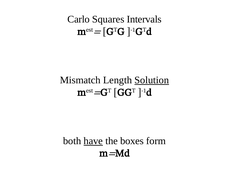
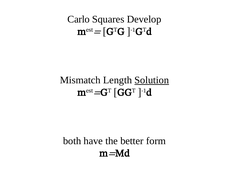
Intervals: Intervals -> Develop (144, 19)
have underline: present -> none (93, 142)
boxes: boxes -> better (132, 142)
